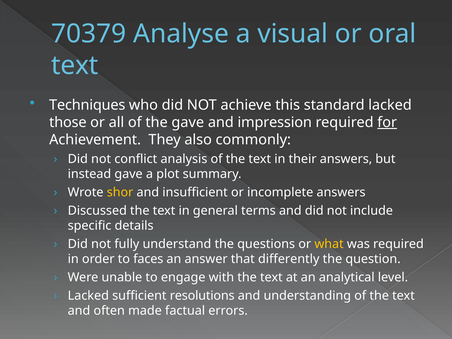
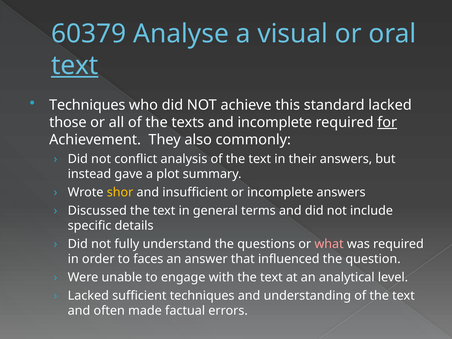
70379: 70379 -> 60379 (89, 34)
text underline: none -> present (75, 65)
the gave: gave -> texts (188, 122)
and impression: impression -> incomplete (275, 122)
what colour: yellow -> pink (329, 244)
differently: differently -> influenced (289, 259)
sufficient resolutions: resolutions -> techniques (202, 296)
